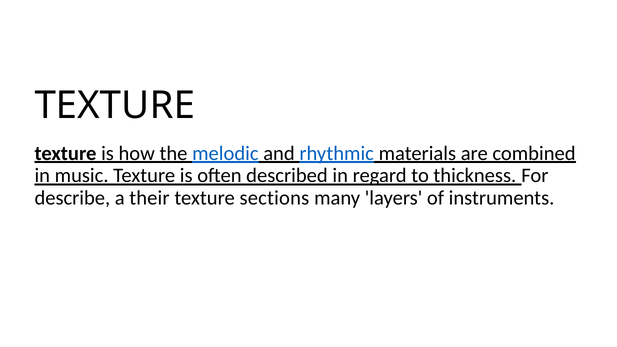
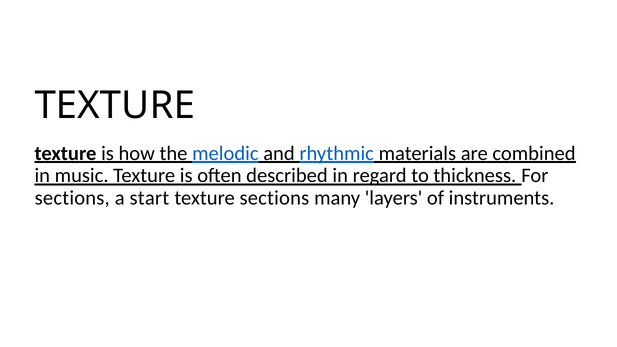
describe: describe -> sections (72, 198)
their: their -> start (149, 198)
